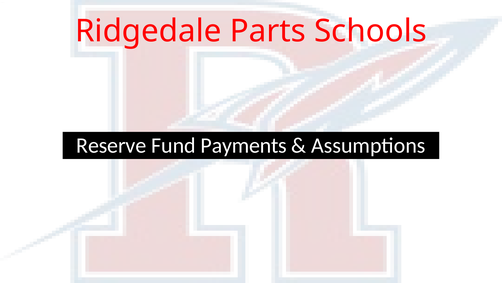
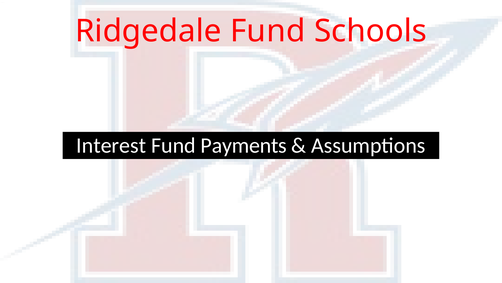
Ridgedale Parts: Parts -> Fund (268, 31)
Reserve: Reserve -> Interest (111, 145)
